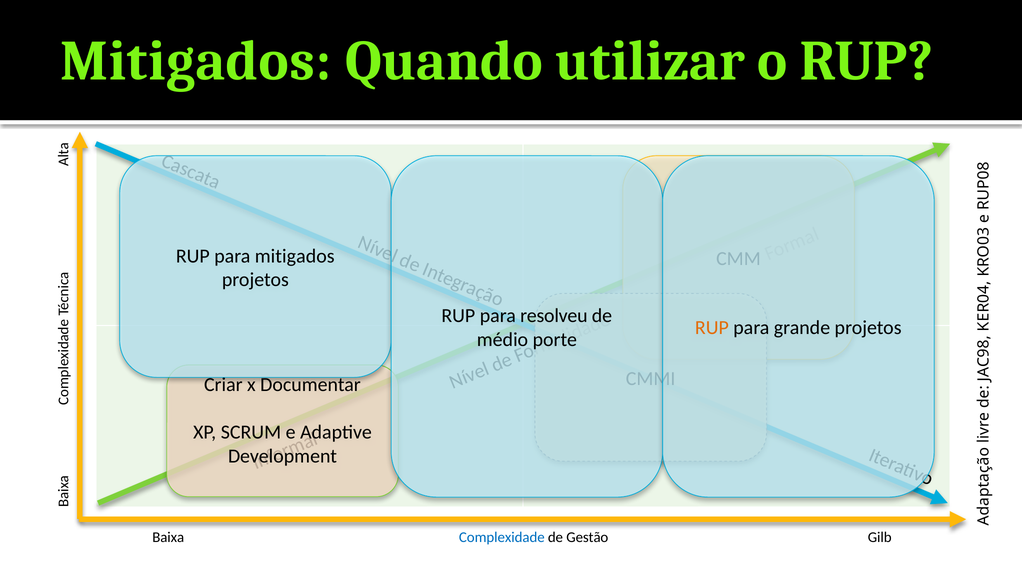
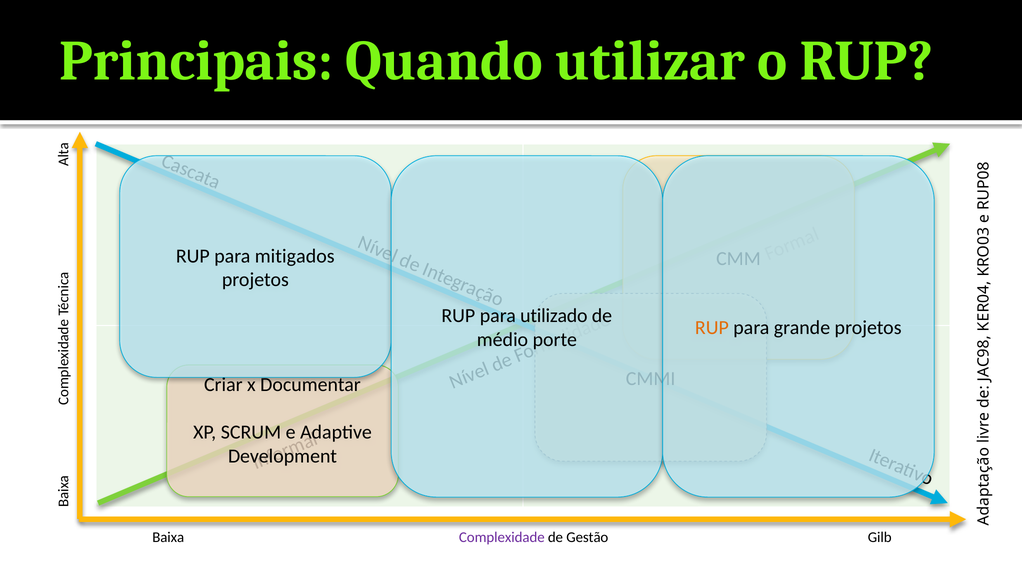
Mitigados: Mitigados -> Principais (196, 61)
resolveu: resolveu -> utilizado (554, 316)
Complexidade colour: blue -> purple (502, 537)
